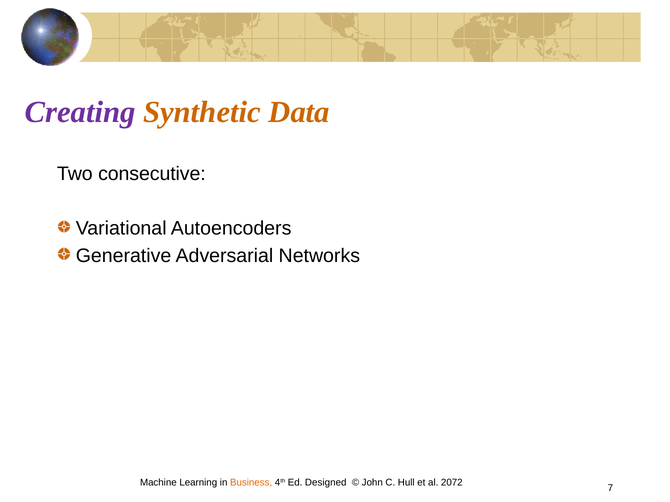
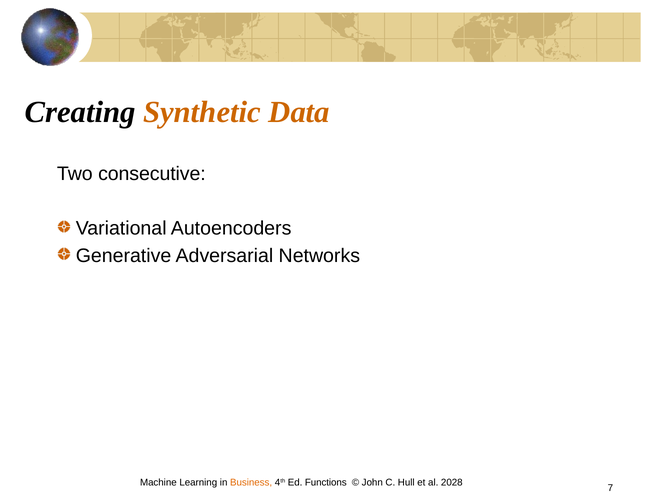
Creating colour: purple -> black (80, 112)
Designed: Designed -> Functions (326, 483)
2072: 2072 -> 2028 (452, 483)
